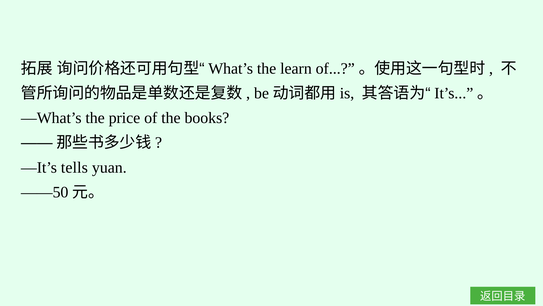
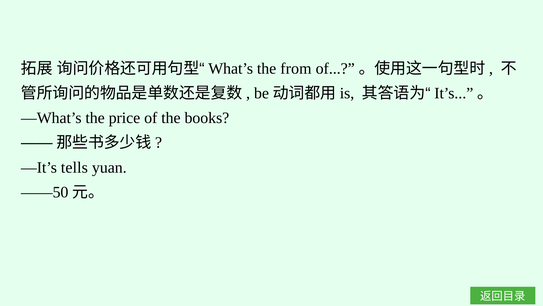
learn: learn -> from (296, 68)
